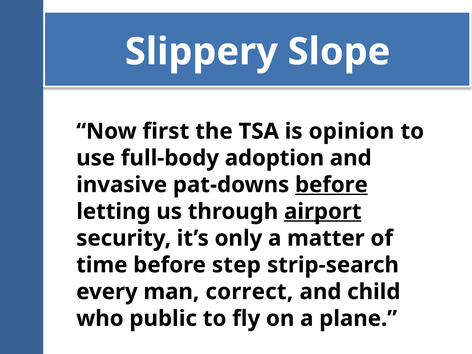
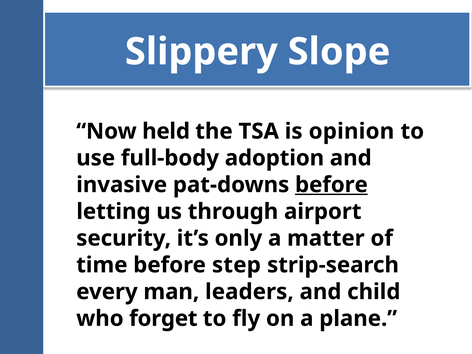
first: first -> held (166, 131)
airport underline: present -> none (323, 212)
correct: correct -> leaders (249, 292)
public: public -> forget (163, 318)
